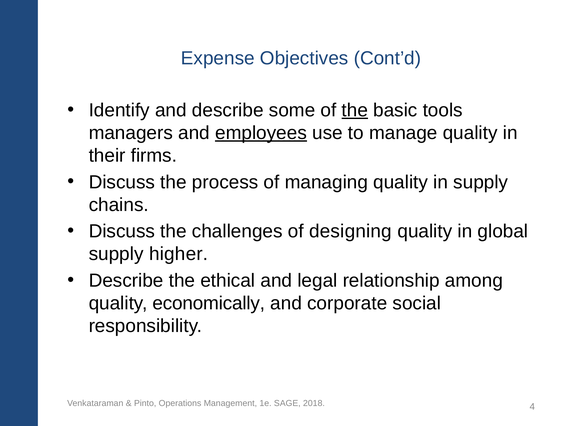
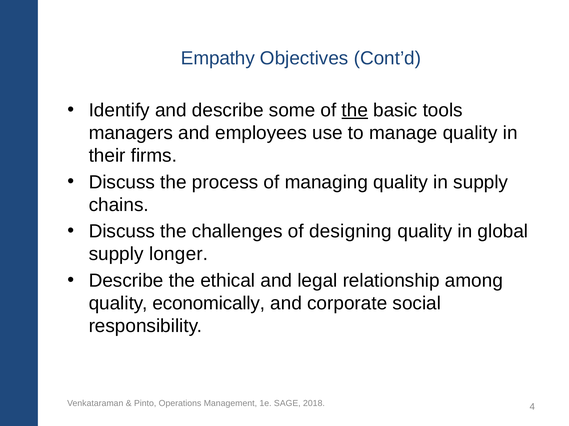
Expense: Expense -> Empathy (218, 58)
employees underline: present -> none (261, 133)
higher: higher -> longer (179, 255)
